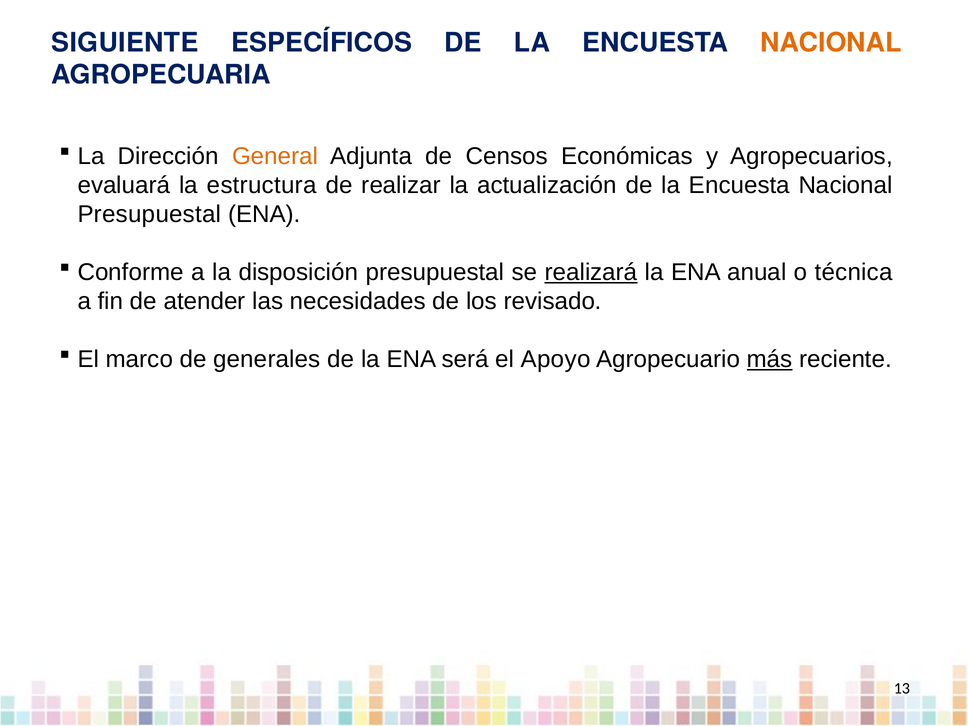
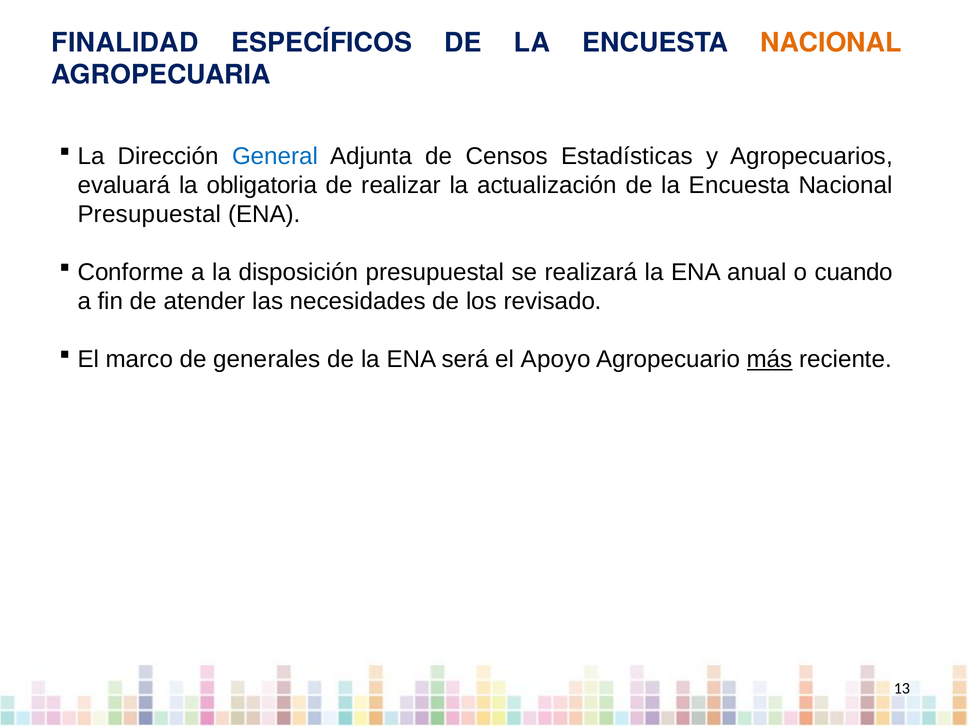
SIGUIENTE: SIGUIENTE -> FINALIDAD (125, 43)
General colour: orange -> blue (275, 156)
Económicas: Económicas -> Estadísticas (627, 156)
estructura: estructura -> obligatoria (262, 185)
realizará underline: present -> none (591, 272)
técnica: técnica -> cuando (854, 272)
